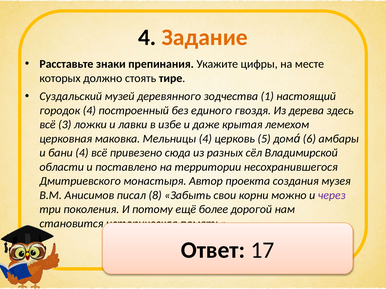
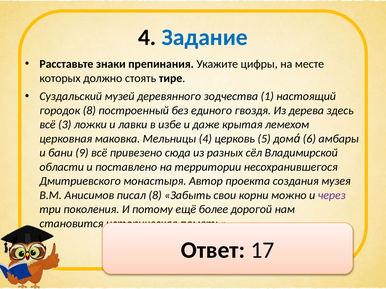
Задание colour: orange -> blue (205, 37)
городок 4: 4 -> 8 (89, 111)
бани 4: 4 -> 9 (82, 153)
